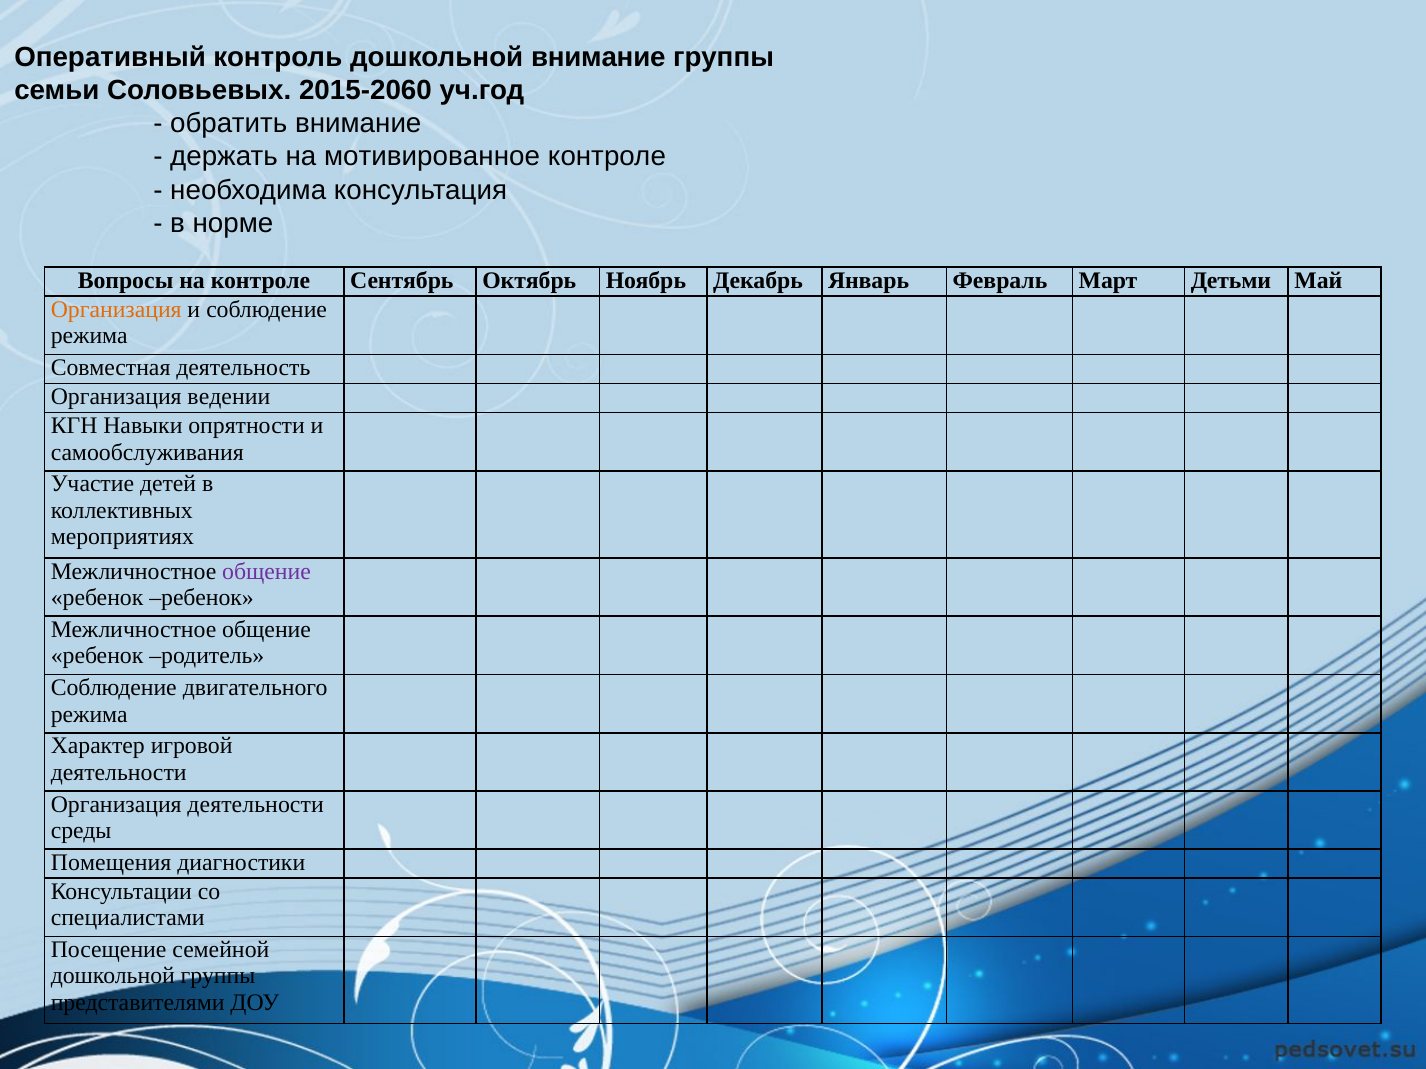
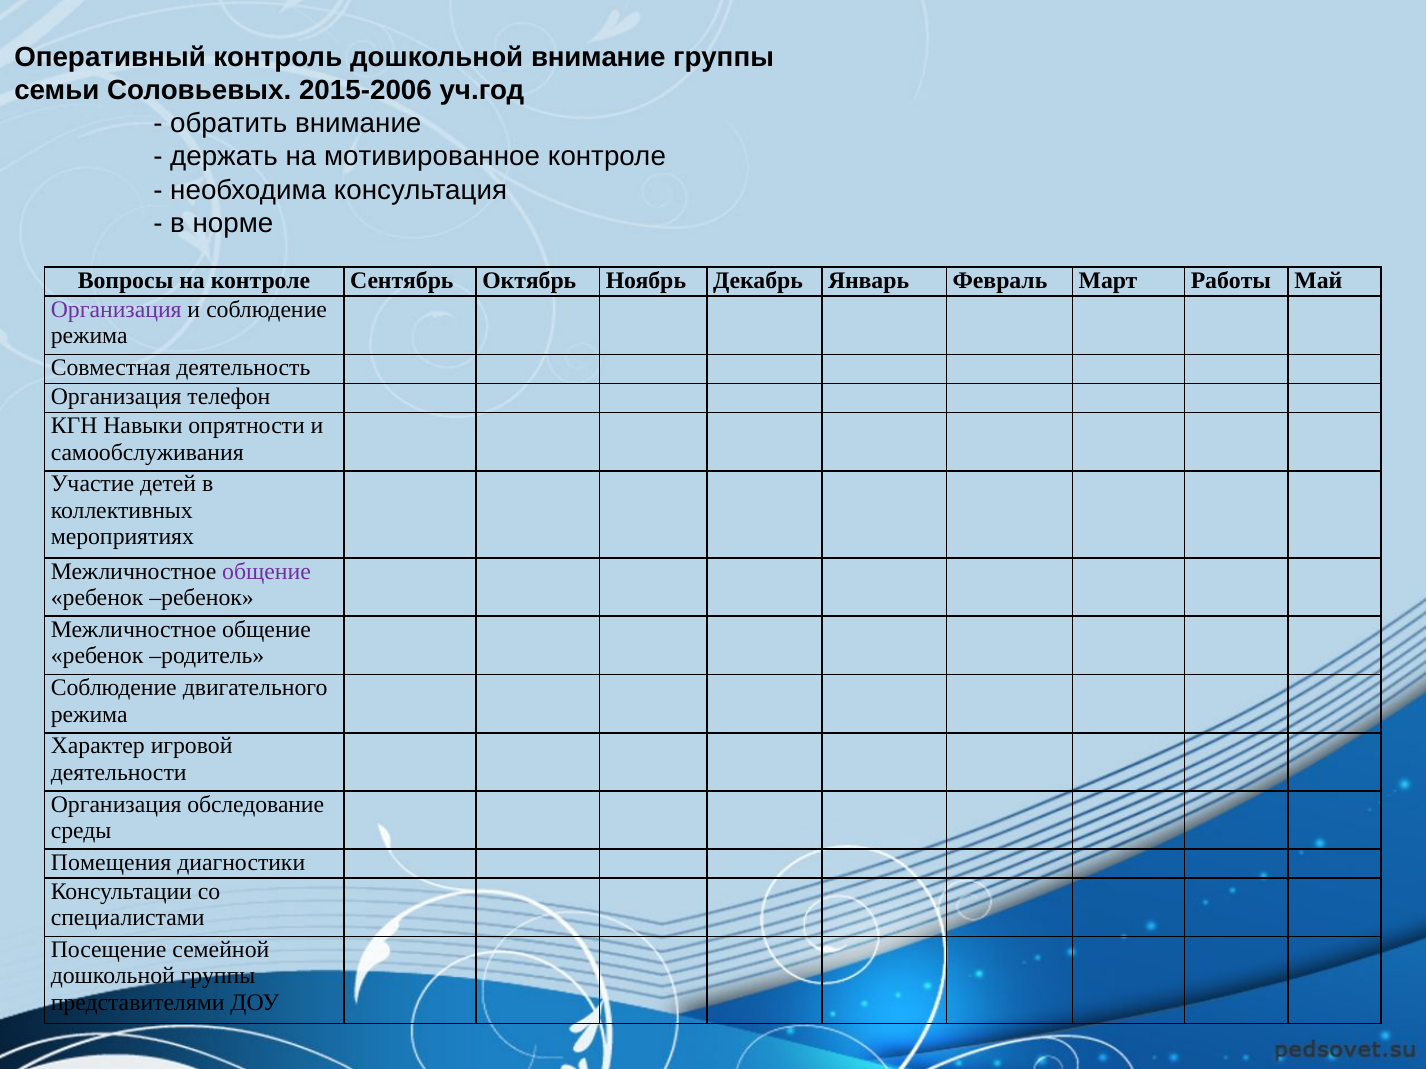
2015-2060: 2015-2060 -> 2015-2006 (365, 90)
Детьми: Детьми -> Работы (1231, 281)
Организация colour: orange -> purple (116, 310)
ведении: ведении -> телефон (229, 397)
Организация деятельности: деятельности -> обследование (256, 805)
